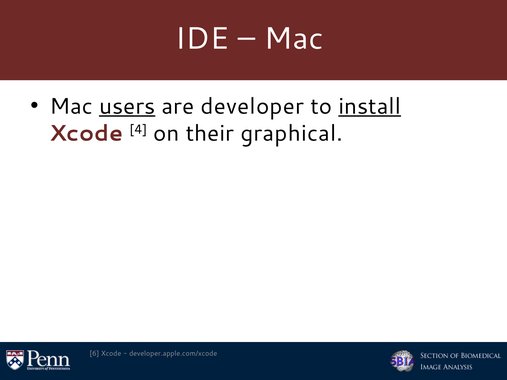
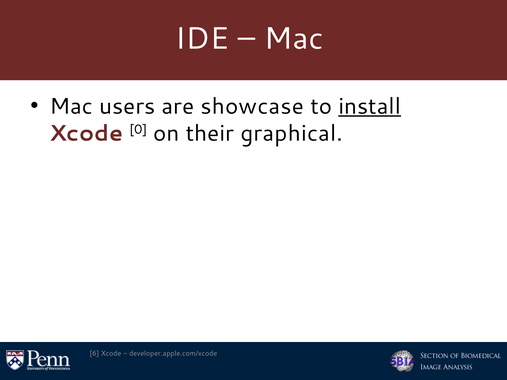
users underline: present -> none (127, 106)
developer: developer -> showcase (252, 106)
4: 4 -> 0 (138, 130)
